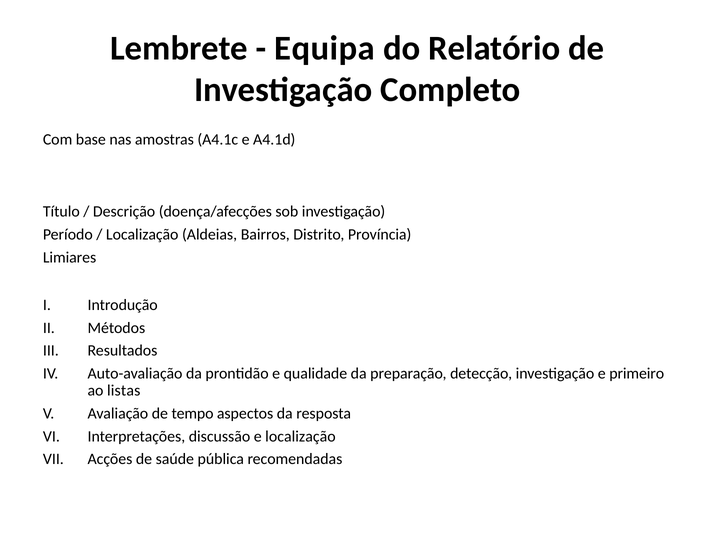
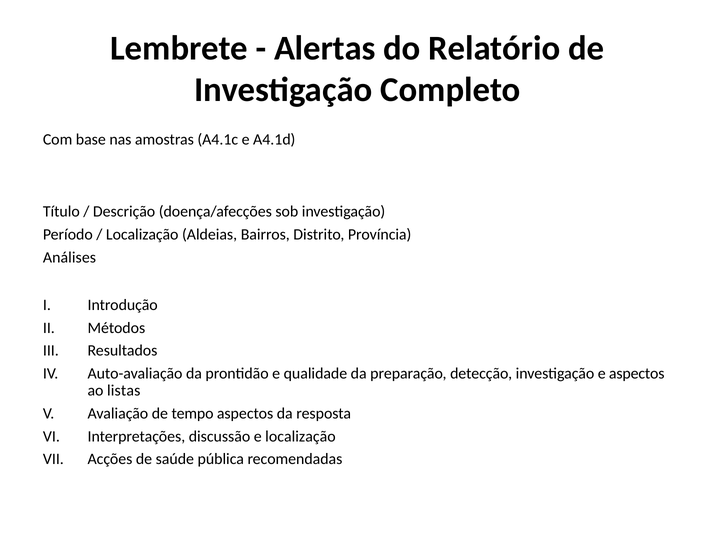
Equipa: Equipa -> Alertas (325, 48)
Limiares: Limiares -> Análises (69, 257)
e primeiro: primeiro -> aspectos (637, 374)
